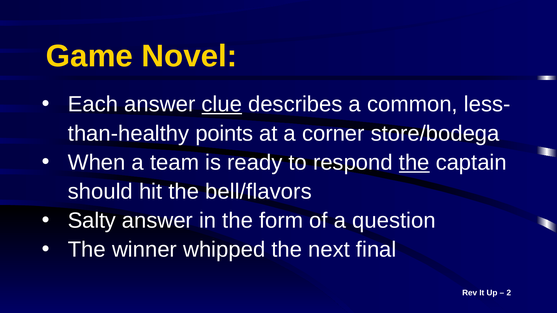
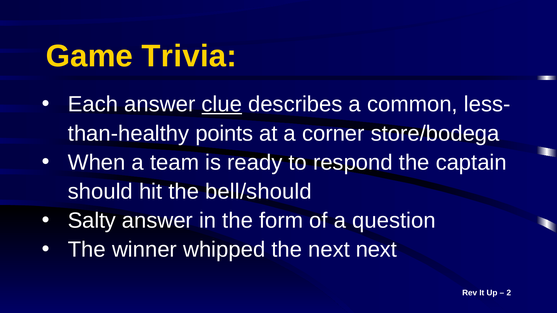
Novel: Novel -> Trivia (189, 56)
the underline: present -> none (414, 163)
bell/flavors: bell/flavors -> bell/should (259, 192)
next final: final -> next (376, 250)
